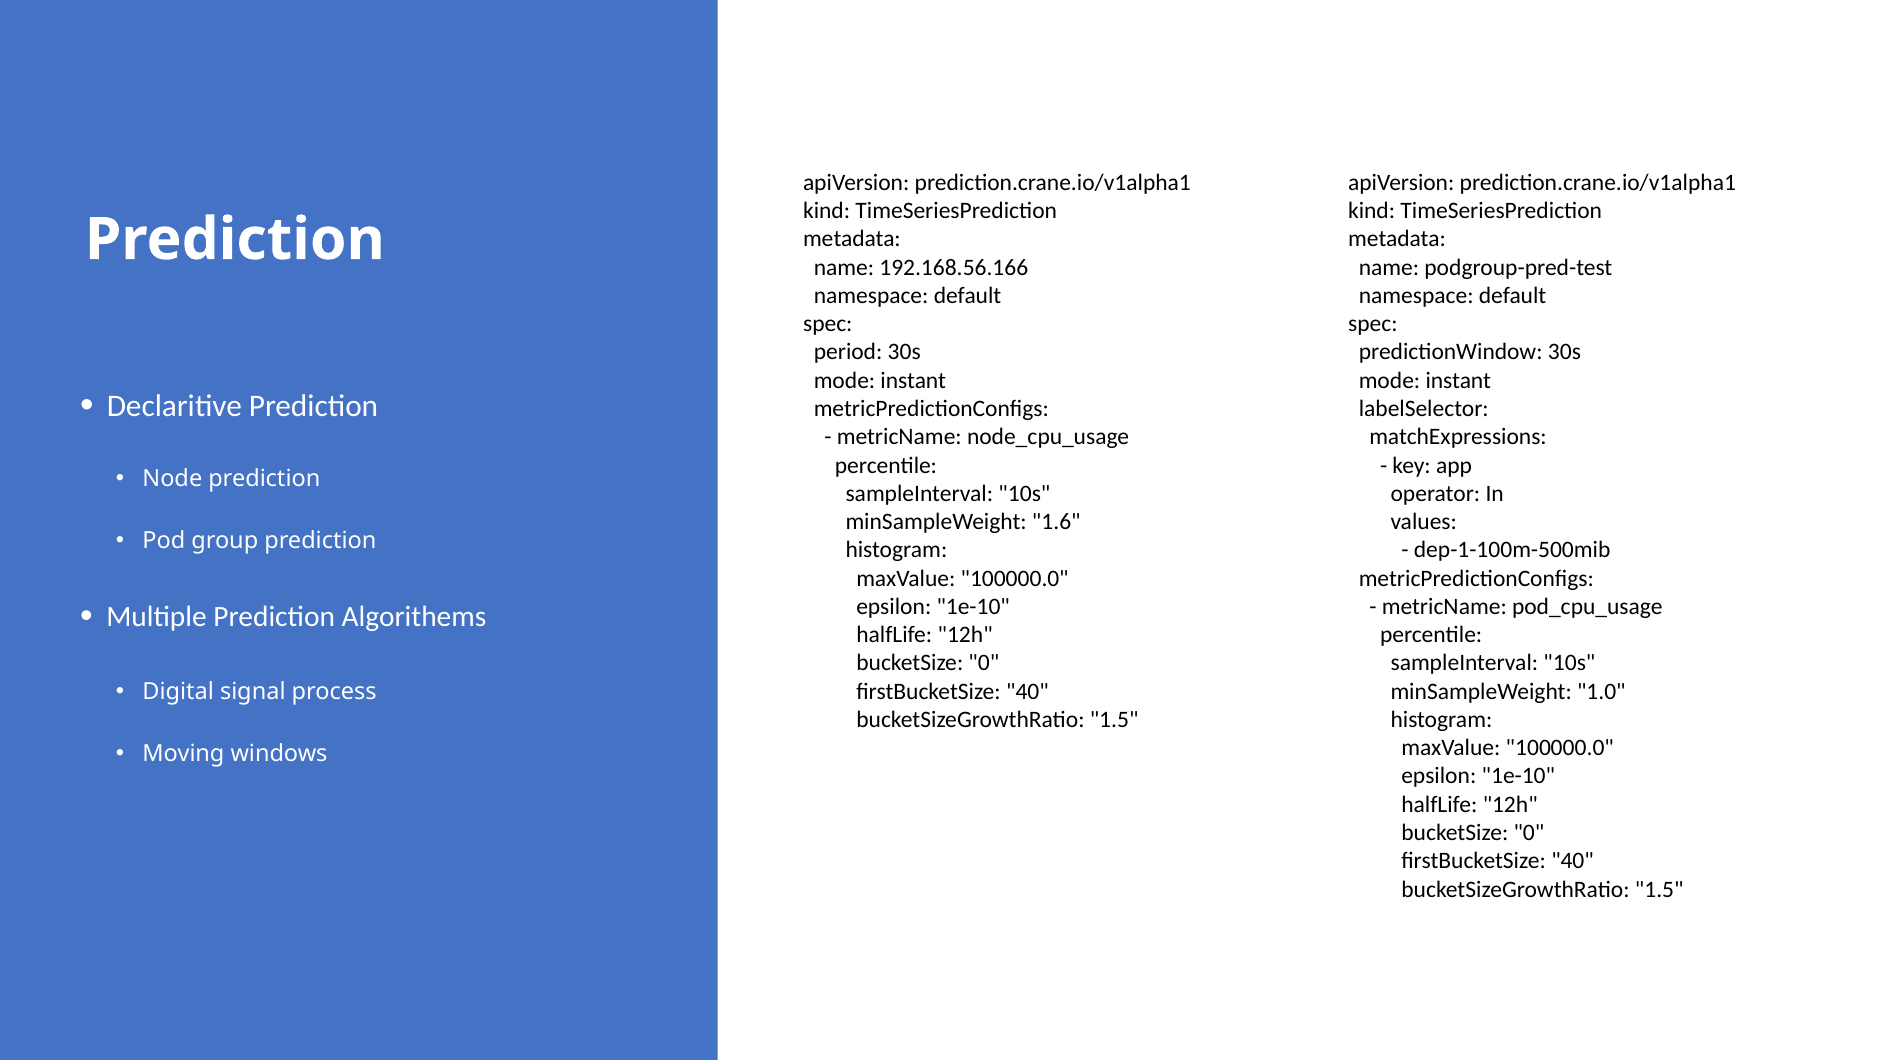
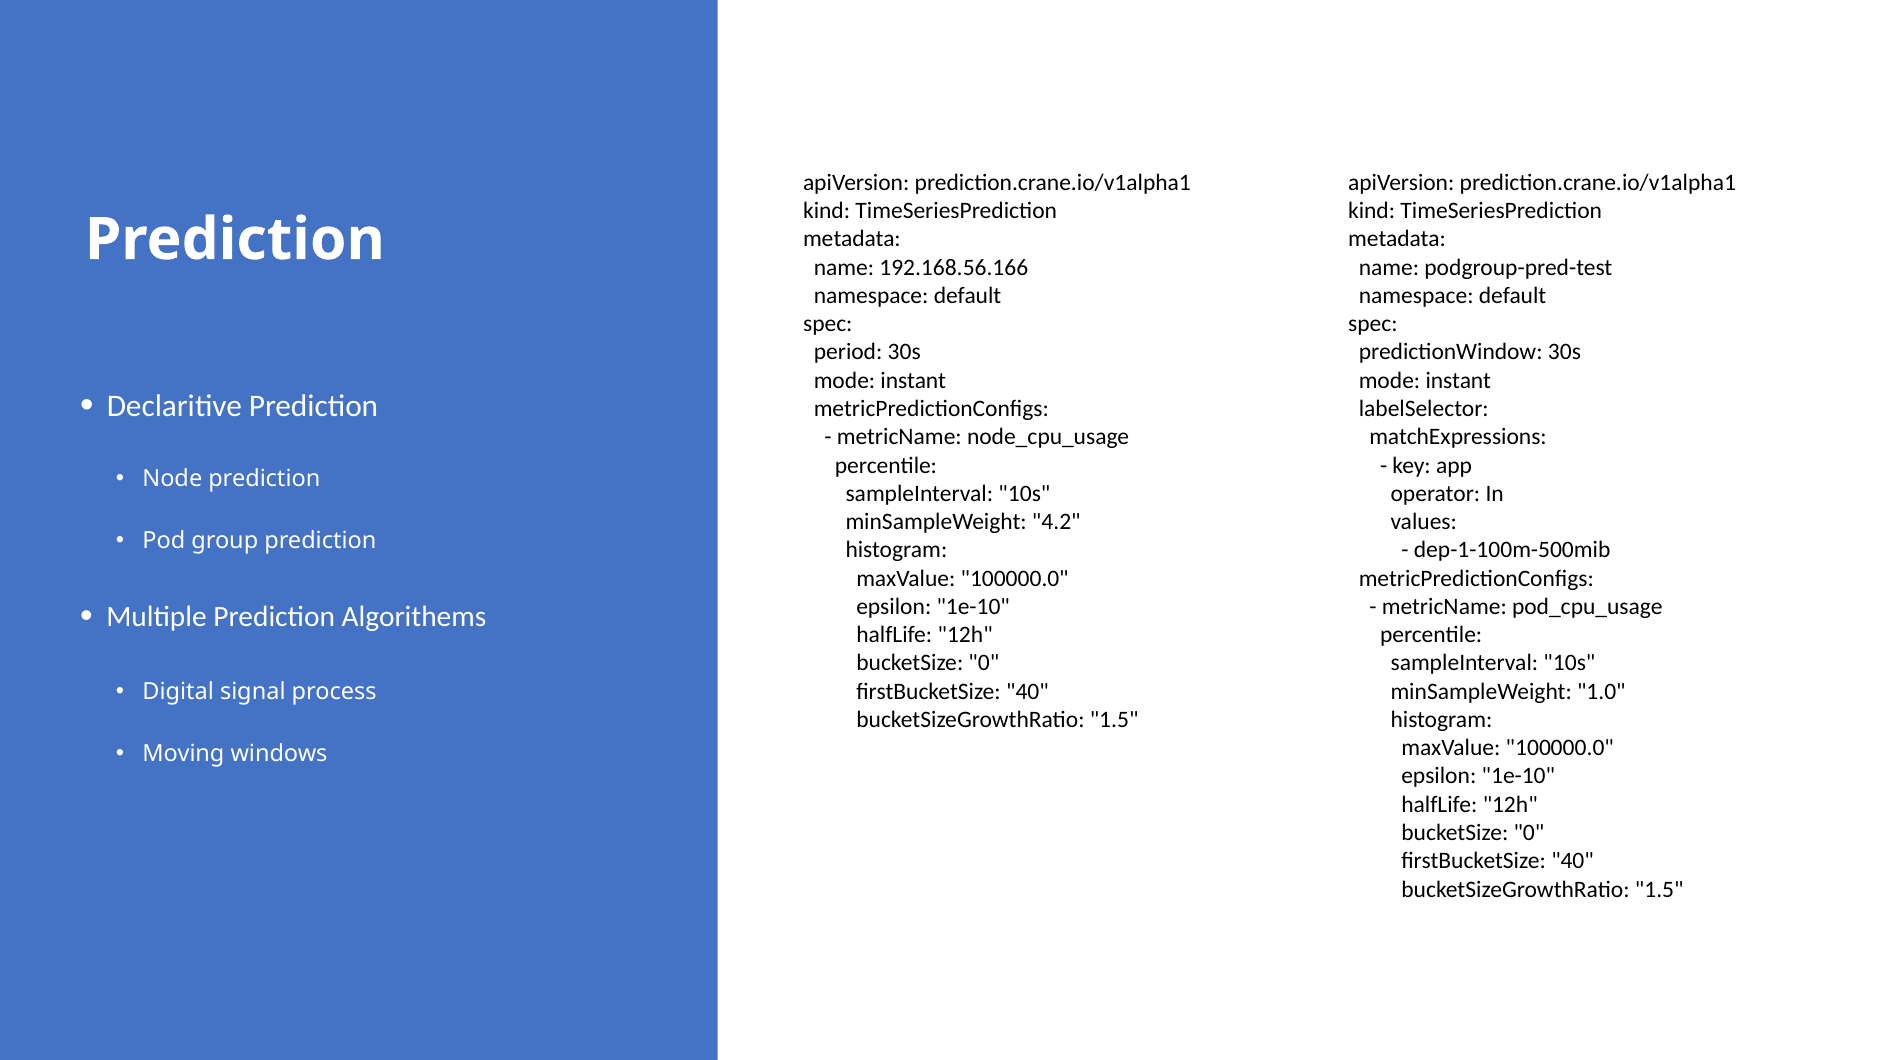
1.6: 1.6 -> 4.2 (1056, 522)
